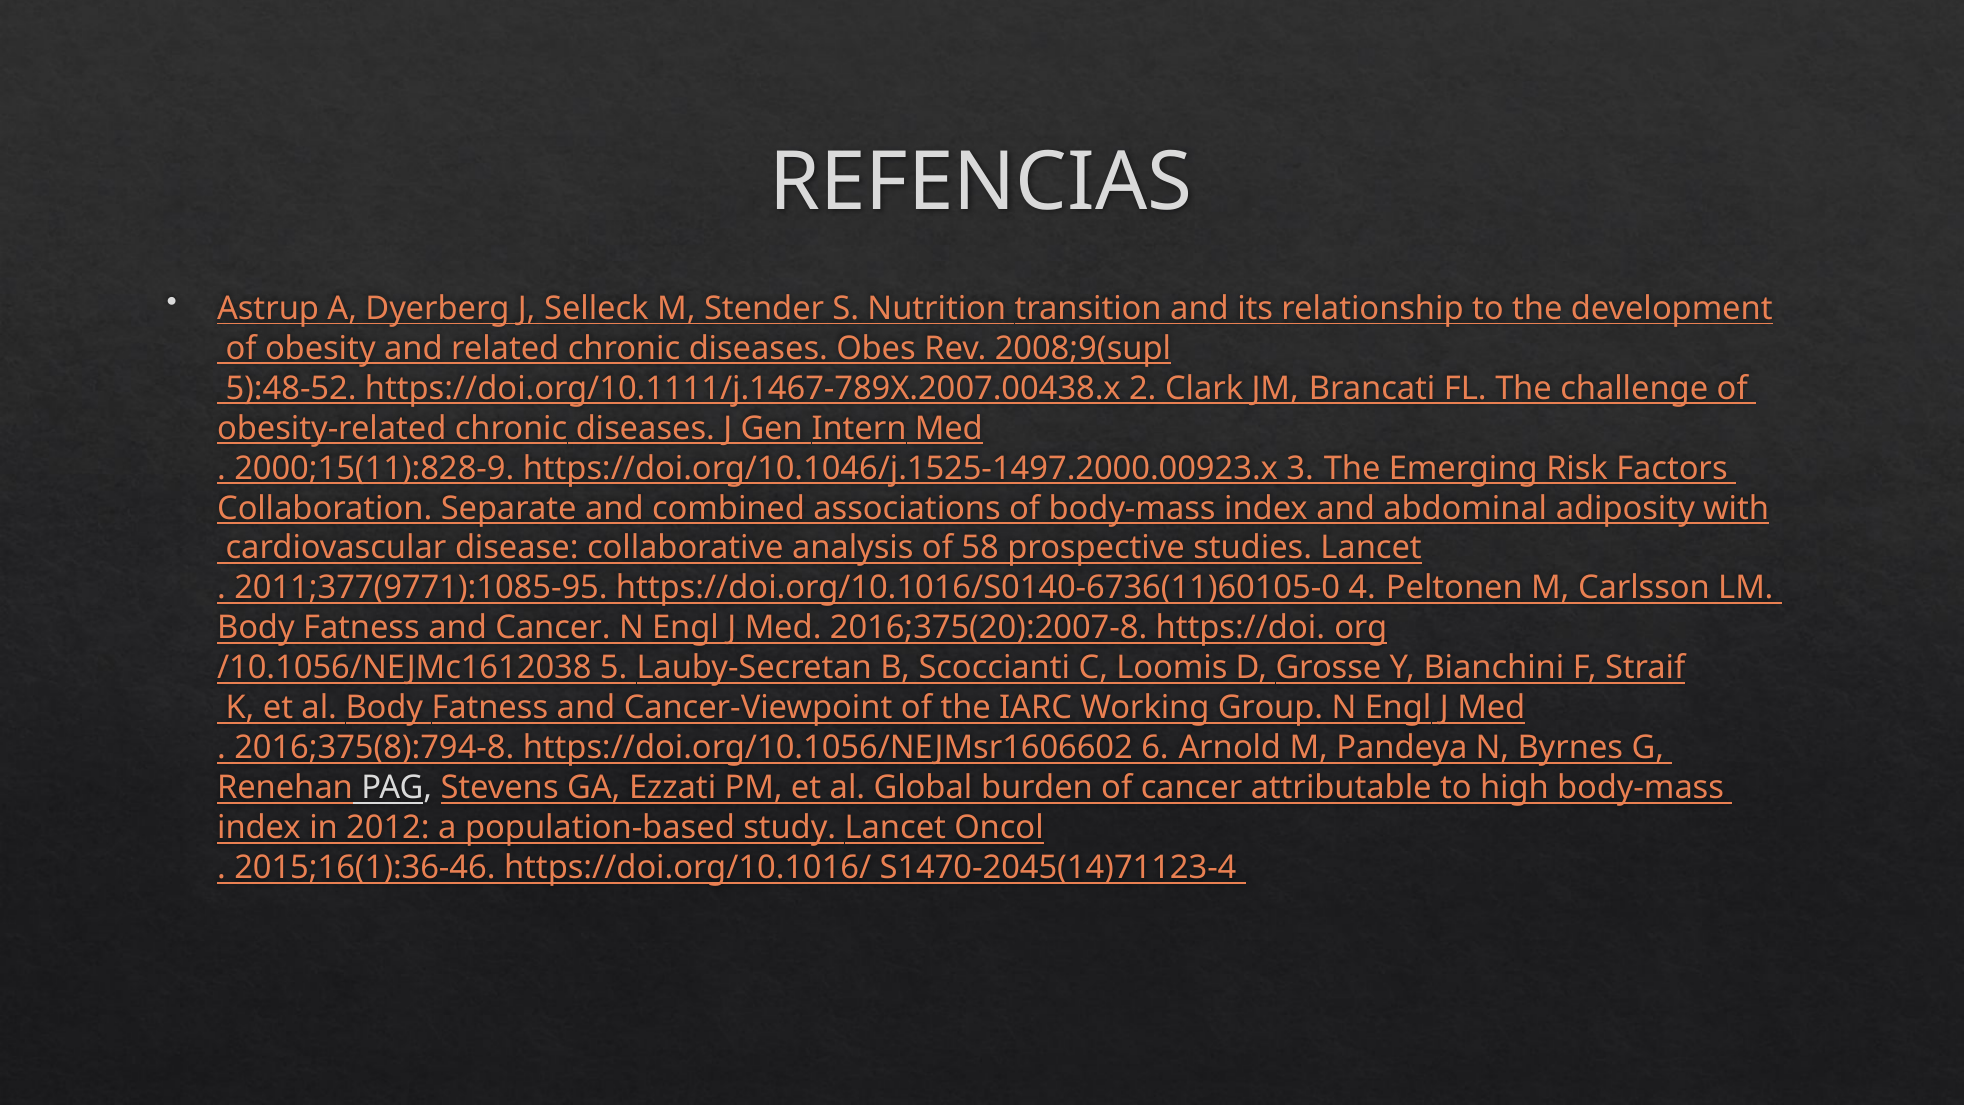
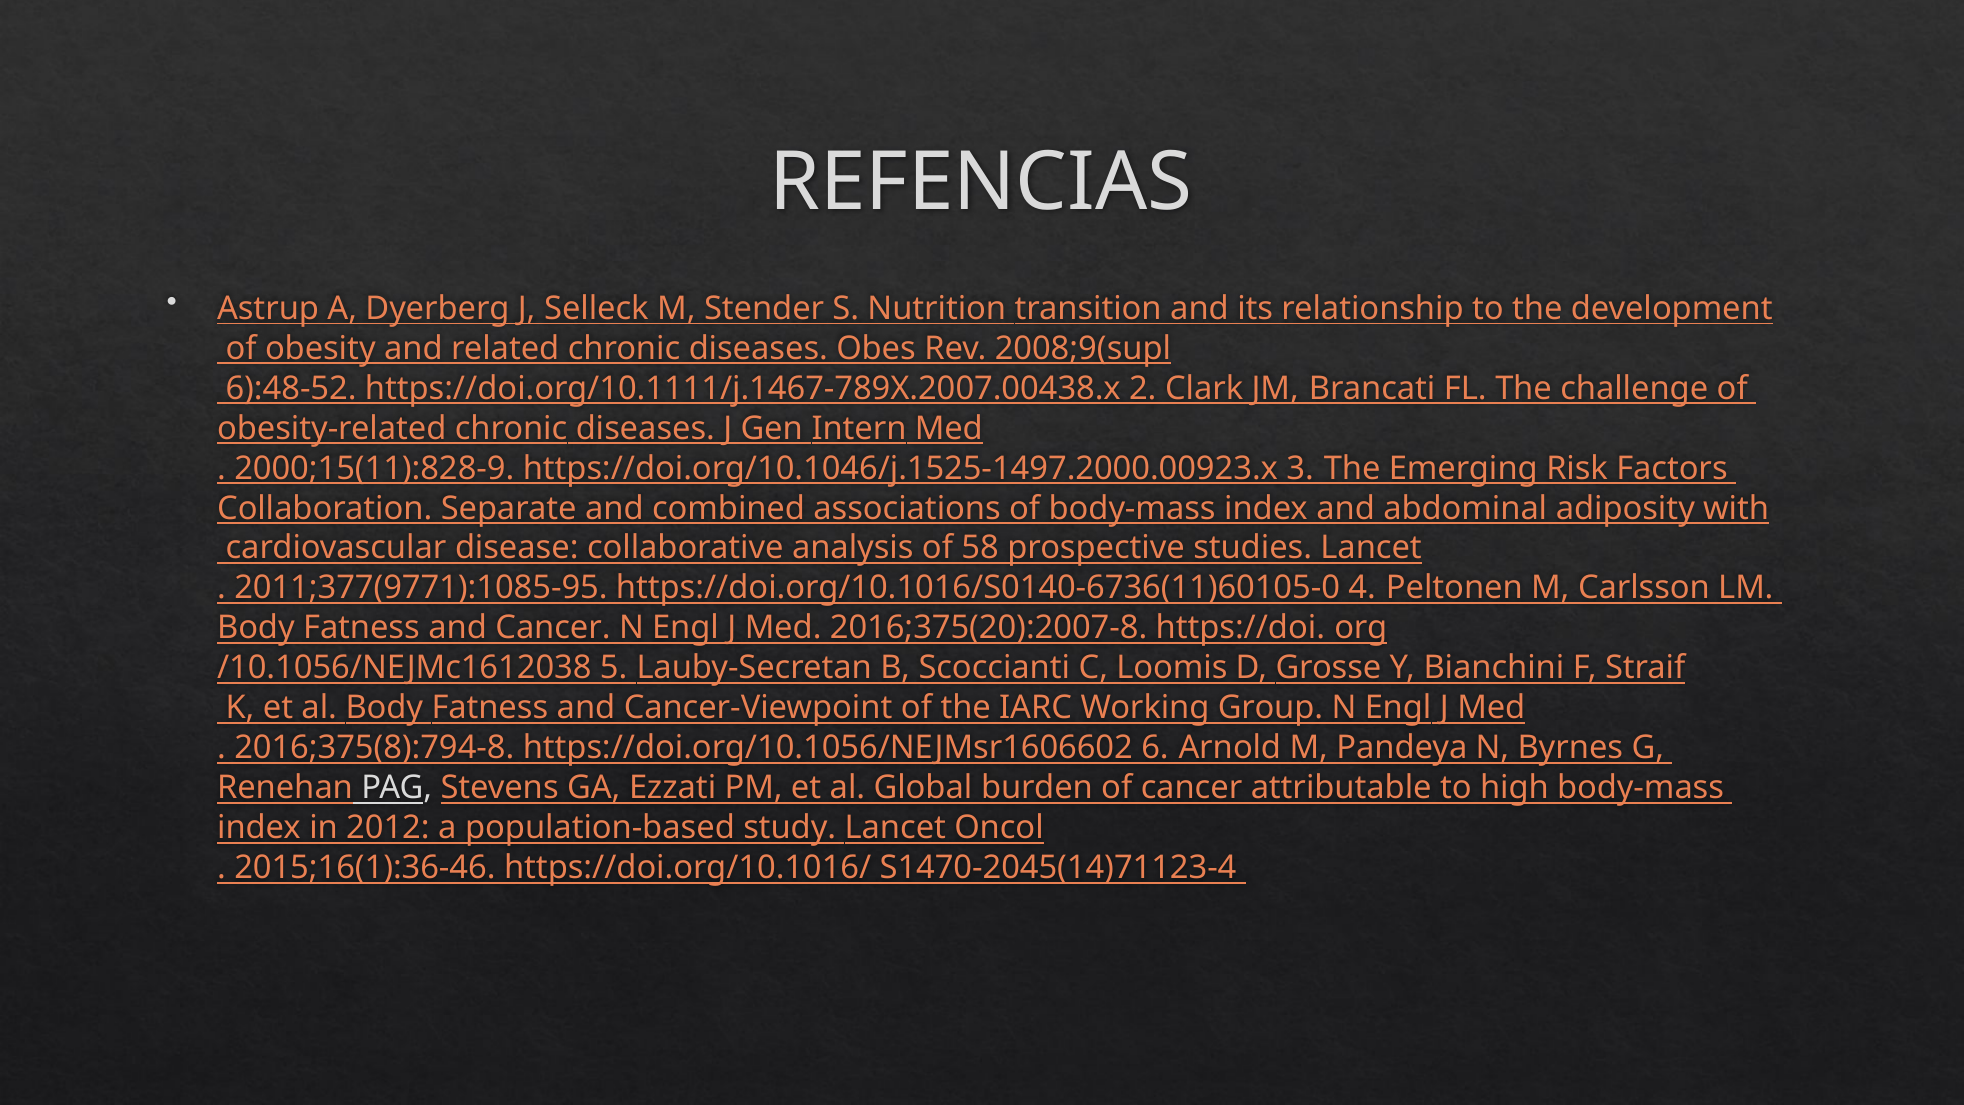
5):48-52: 5):48-52 -> 6):48-52 (291, 388)
